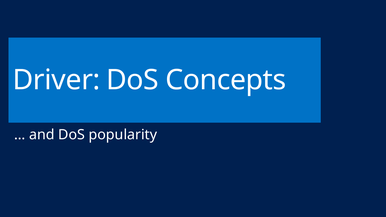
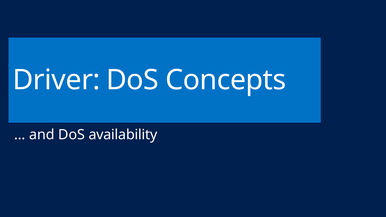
popularity: popularity -> availability (123, 135)
